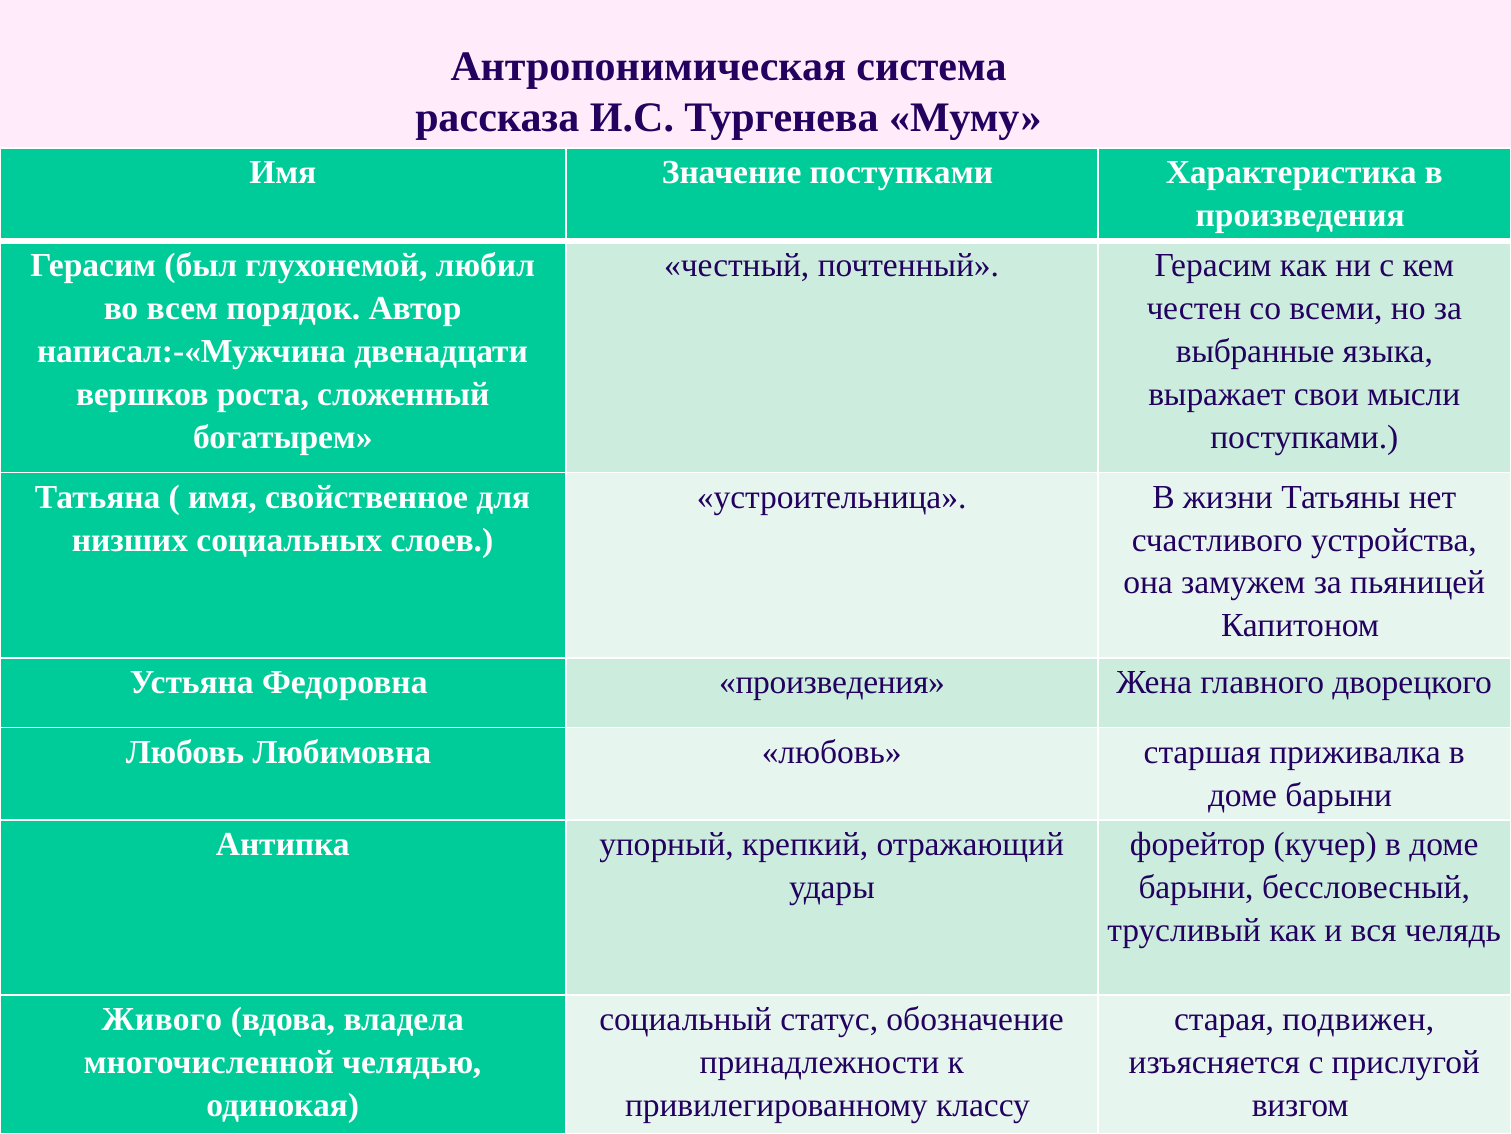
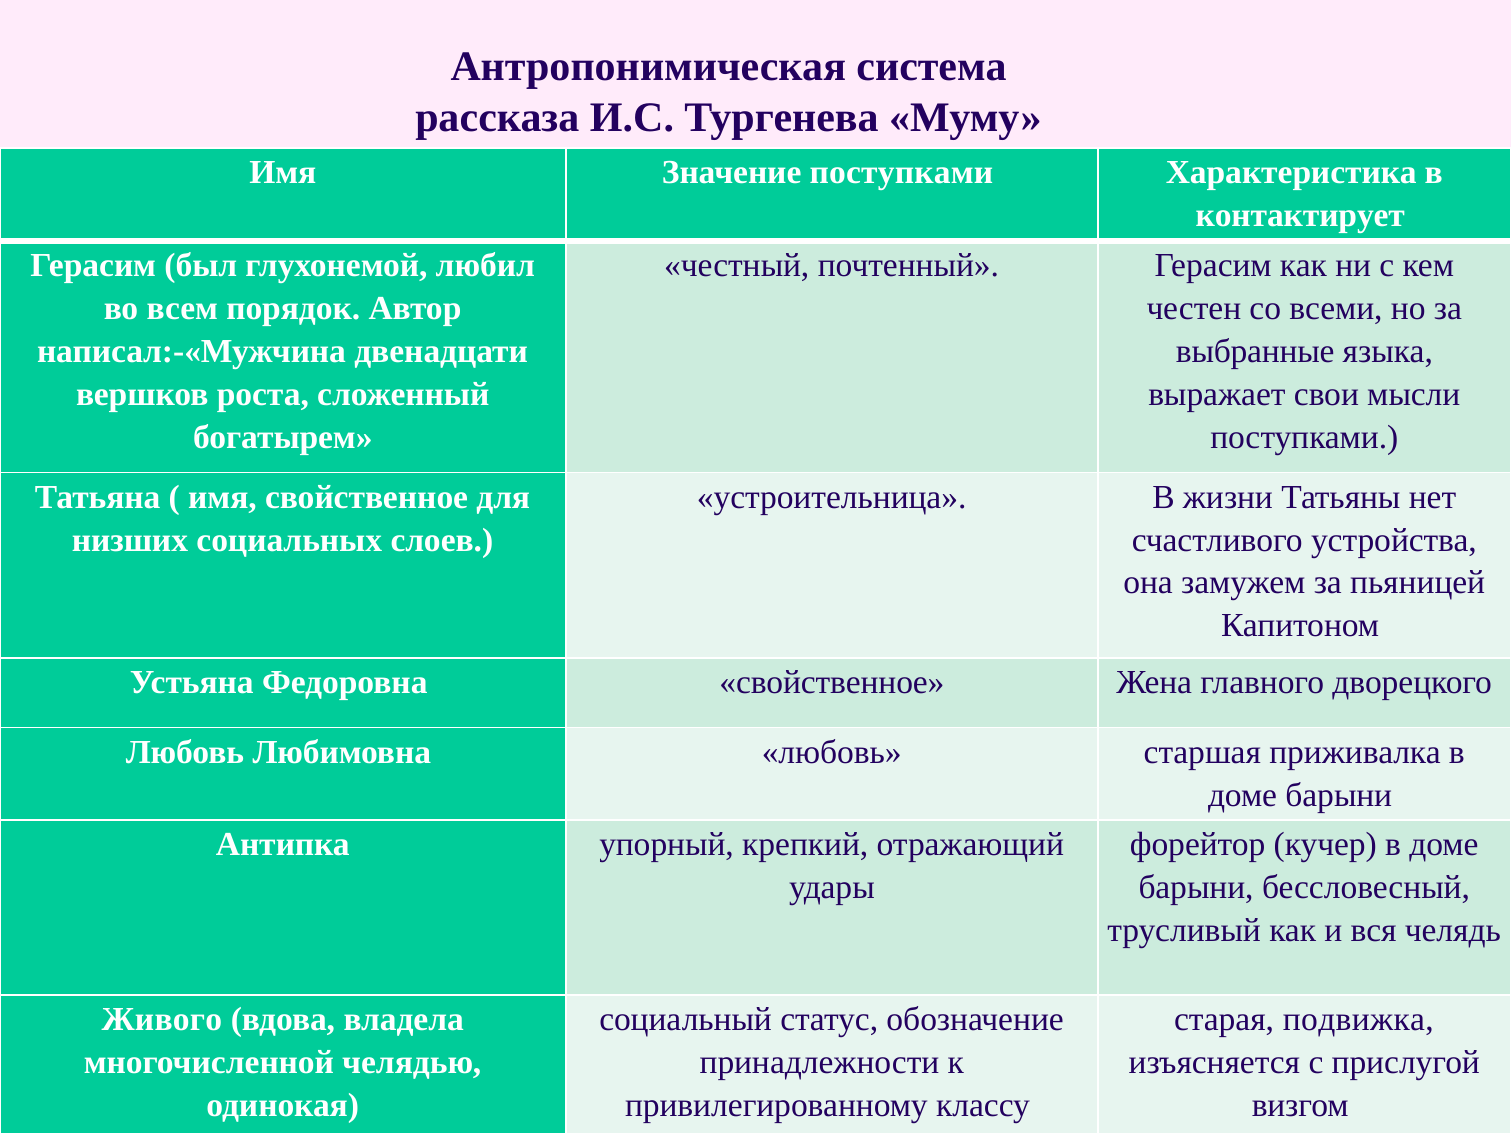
произведения: произведения -> контактирует (1300, 216)
Федоровна произведения: произведения -> свойственное (832, 682)
подвижен: подвижен -> подвижка (1358, 1019)
